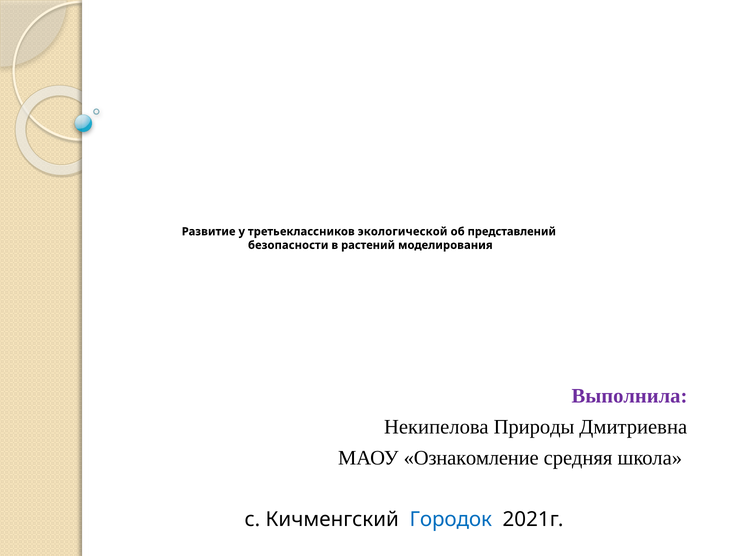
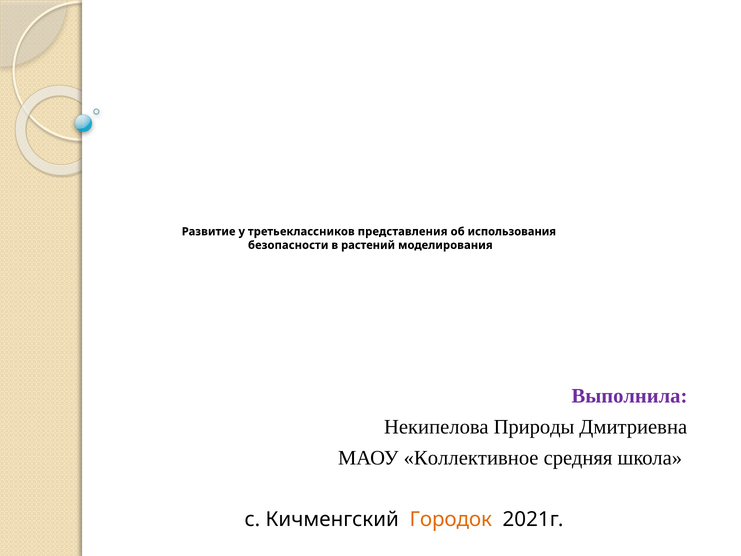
экологической: экологической -> представления (403, 231)
представлений: представлений -> использования (512, 231)
Ознакомление: Ознакомление -> Коллективное (471, 458)
Городок colour: blue -> orange (451, 519)
